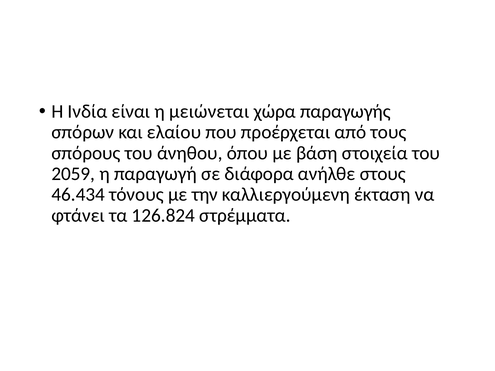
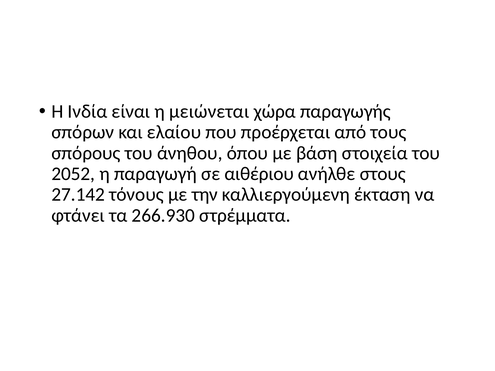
2059: 2059 -> 2052 (73, 174)
διάφορα: διάφορα -> αιθέριου (259, 174)
46.434: 46.434 -> 27.142 (78, 195)
126.824: 126.824 -> 266.930 (163, 216)
